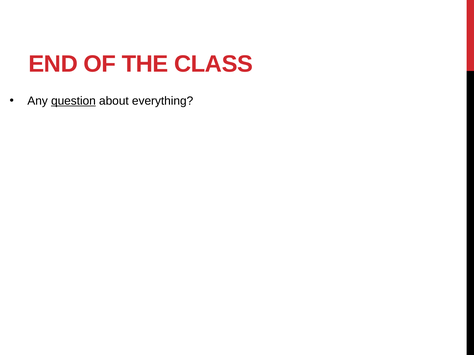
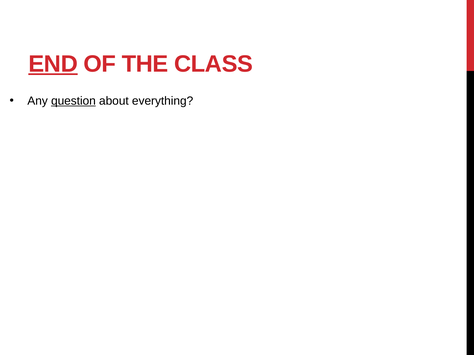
END underline: none -> present (53, 64)
